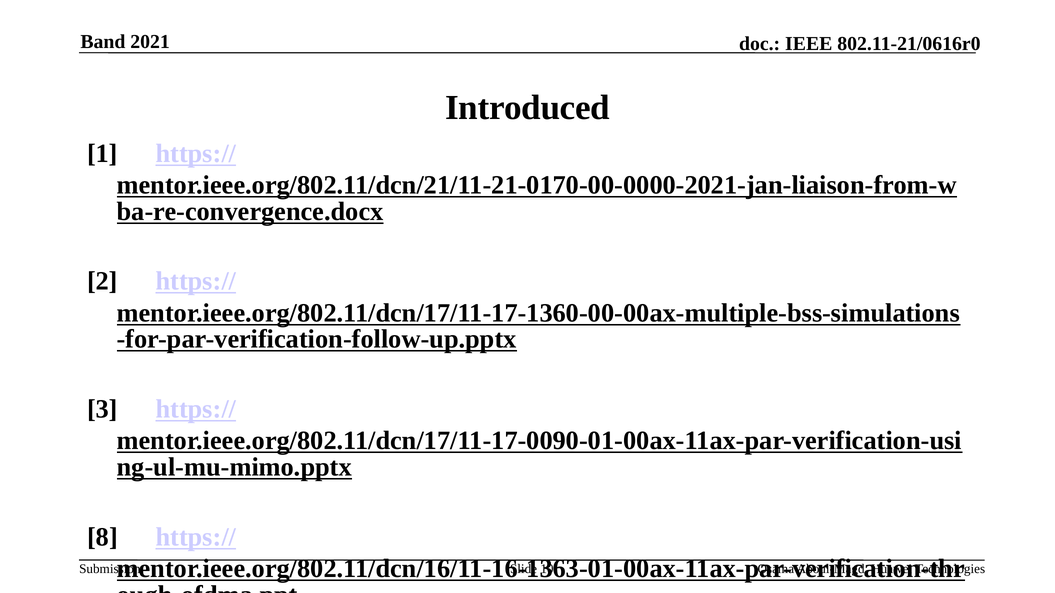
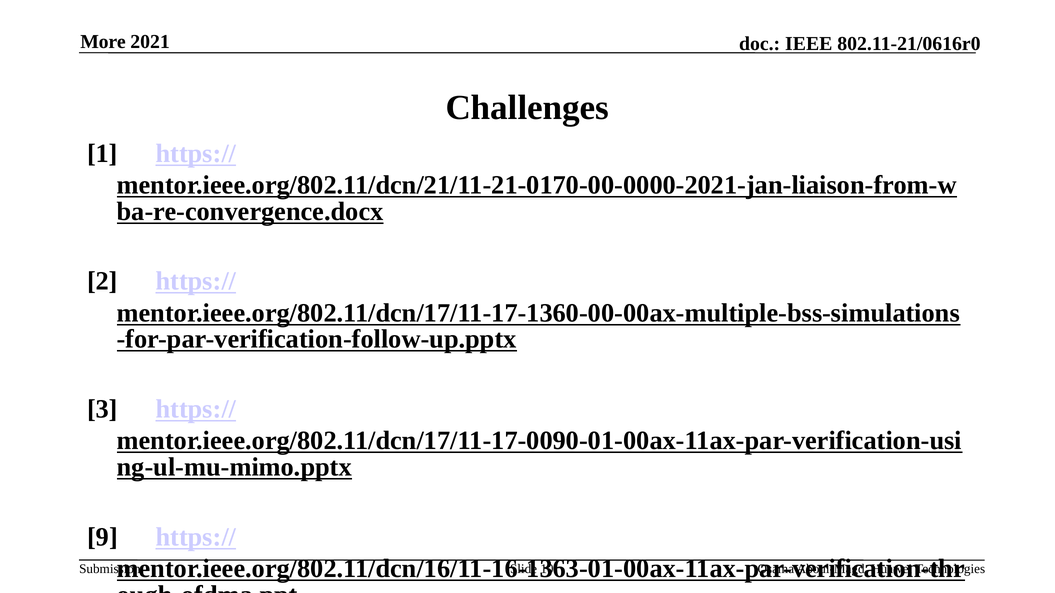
Band: Band -> More (103, 42)
Introduced: Introduced -> Challenges (527, 108)
8: 8 -> 9 (102, 537)
